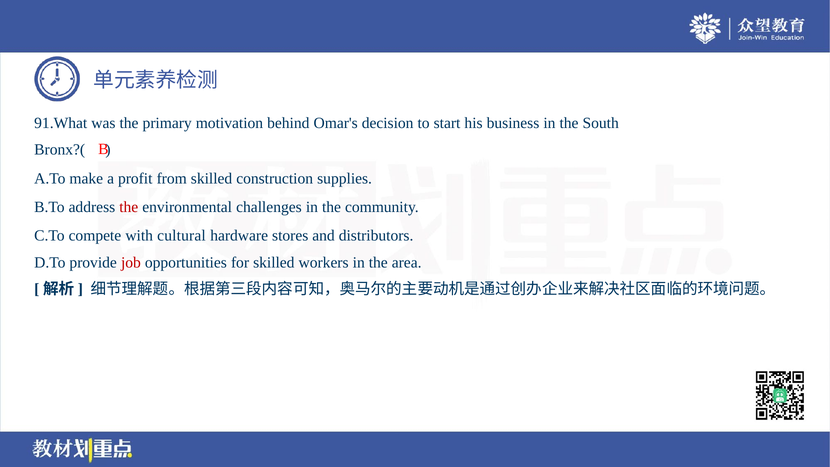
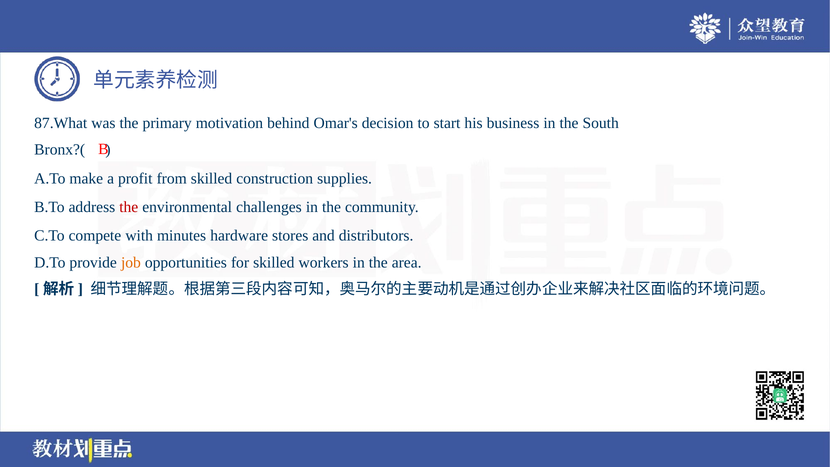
91.What: 91.What -> 87.What (61, 123)
cultural: cultural -> minutes (182, 236)
job colour: red -> orange (131, 263)
